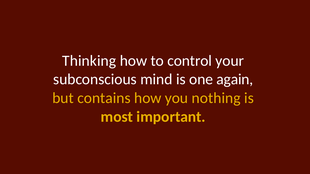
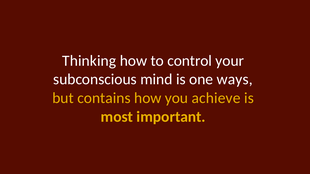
again: again -> ways (235, 79)
nothing: nothing -> achieve (216, 98)
